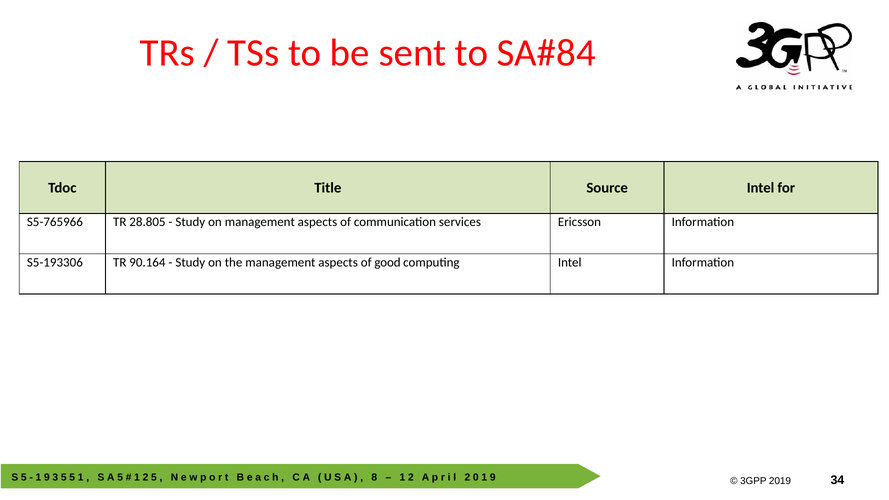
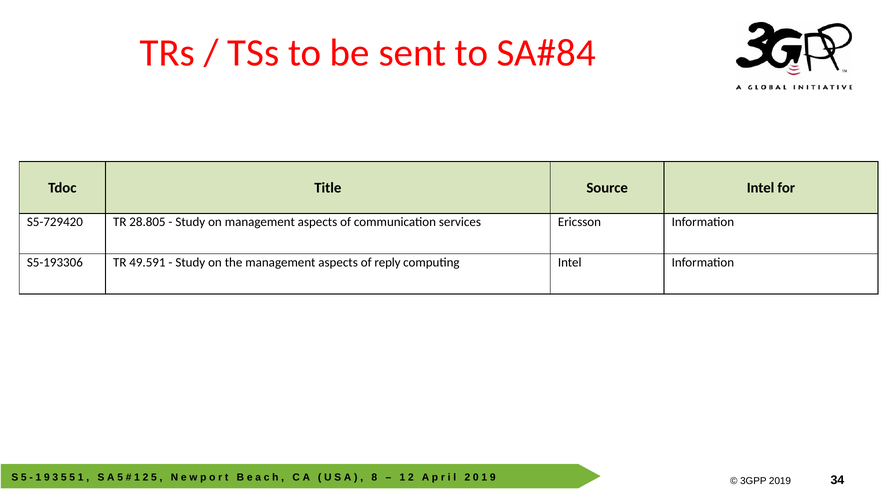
S5-765966: S5-765966 -> S5-729420 (55, 222)
90.164: 90.164 -> 49.591 (147, 262)
good: good -> reply (387, 262)
